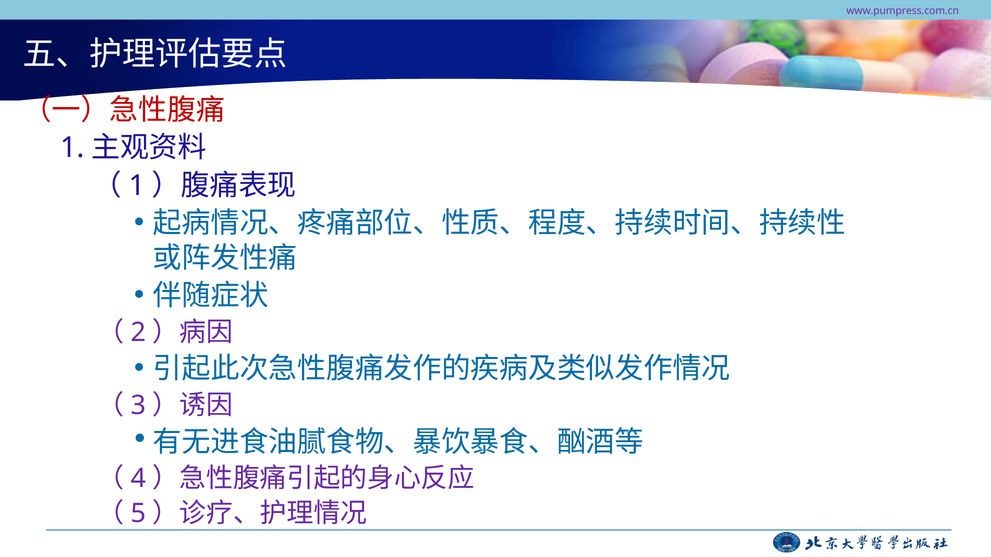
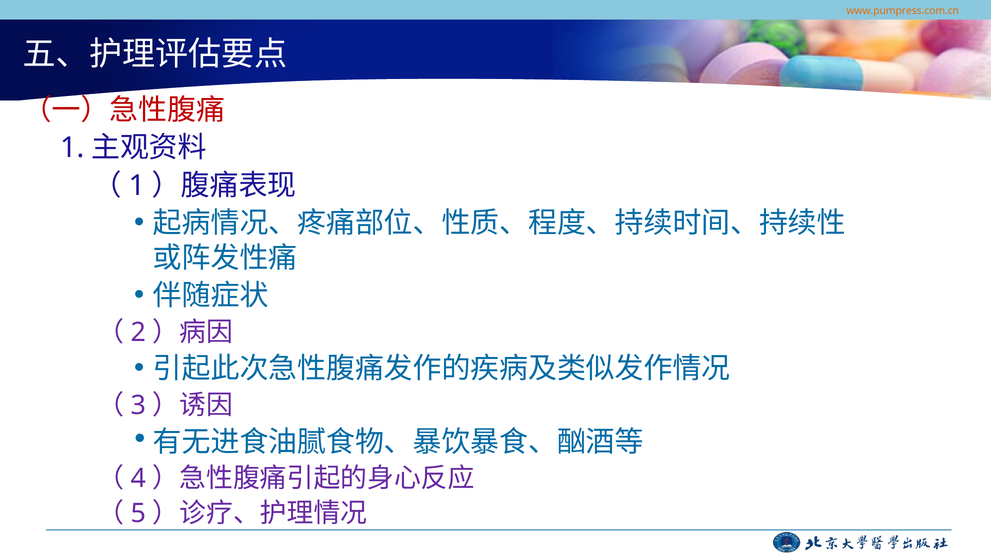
www.pumpress.com.cn colour: purple -> orange (903, 11)
